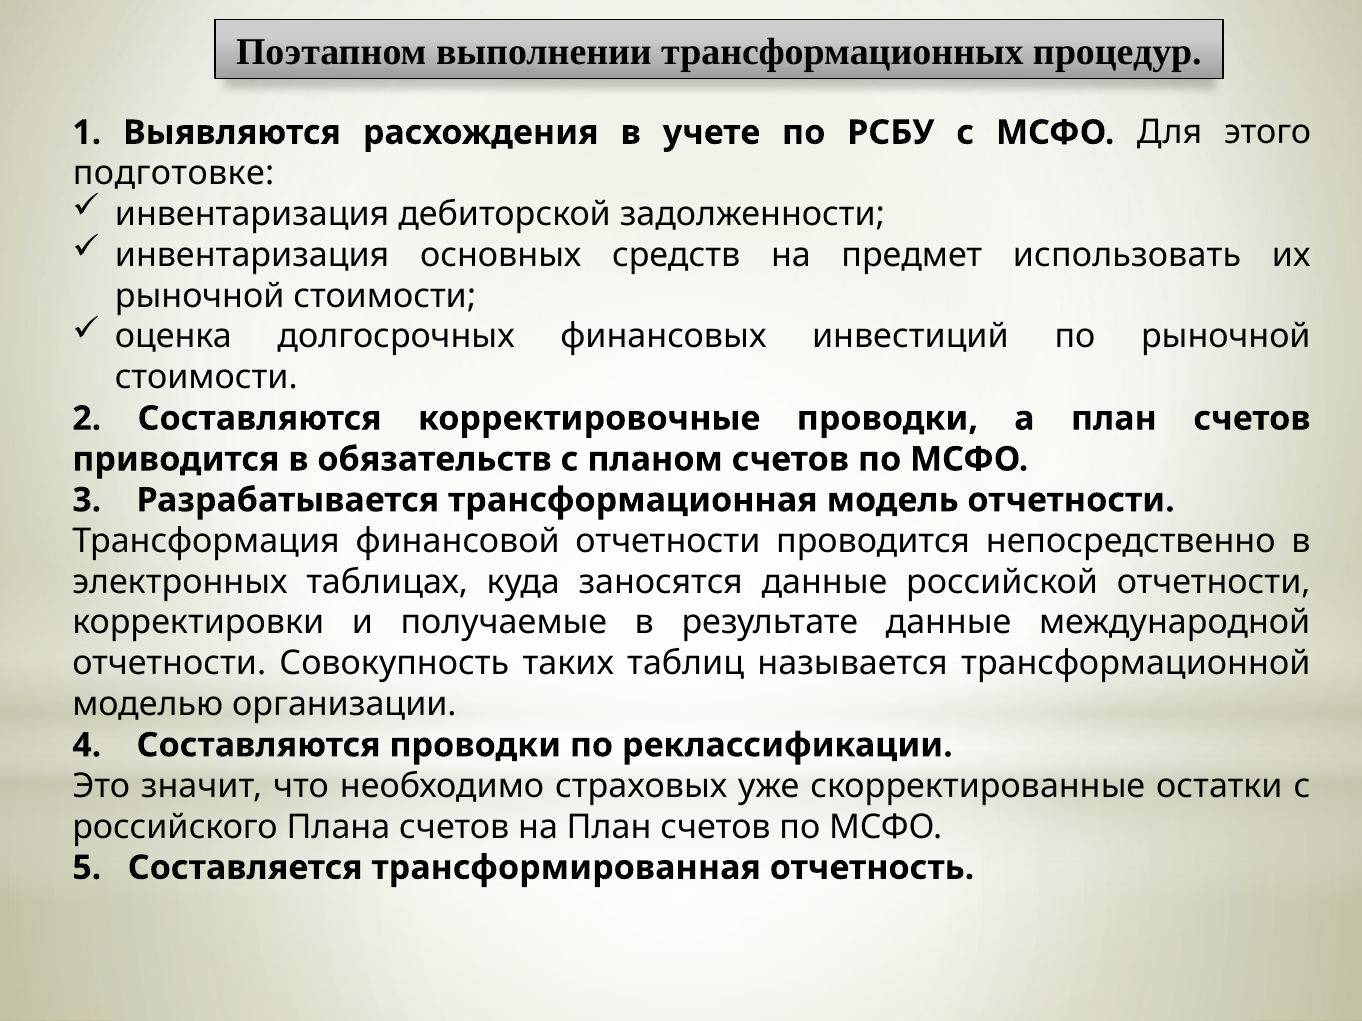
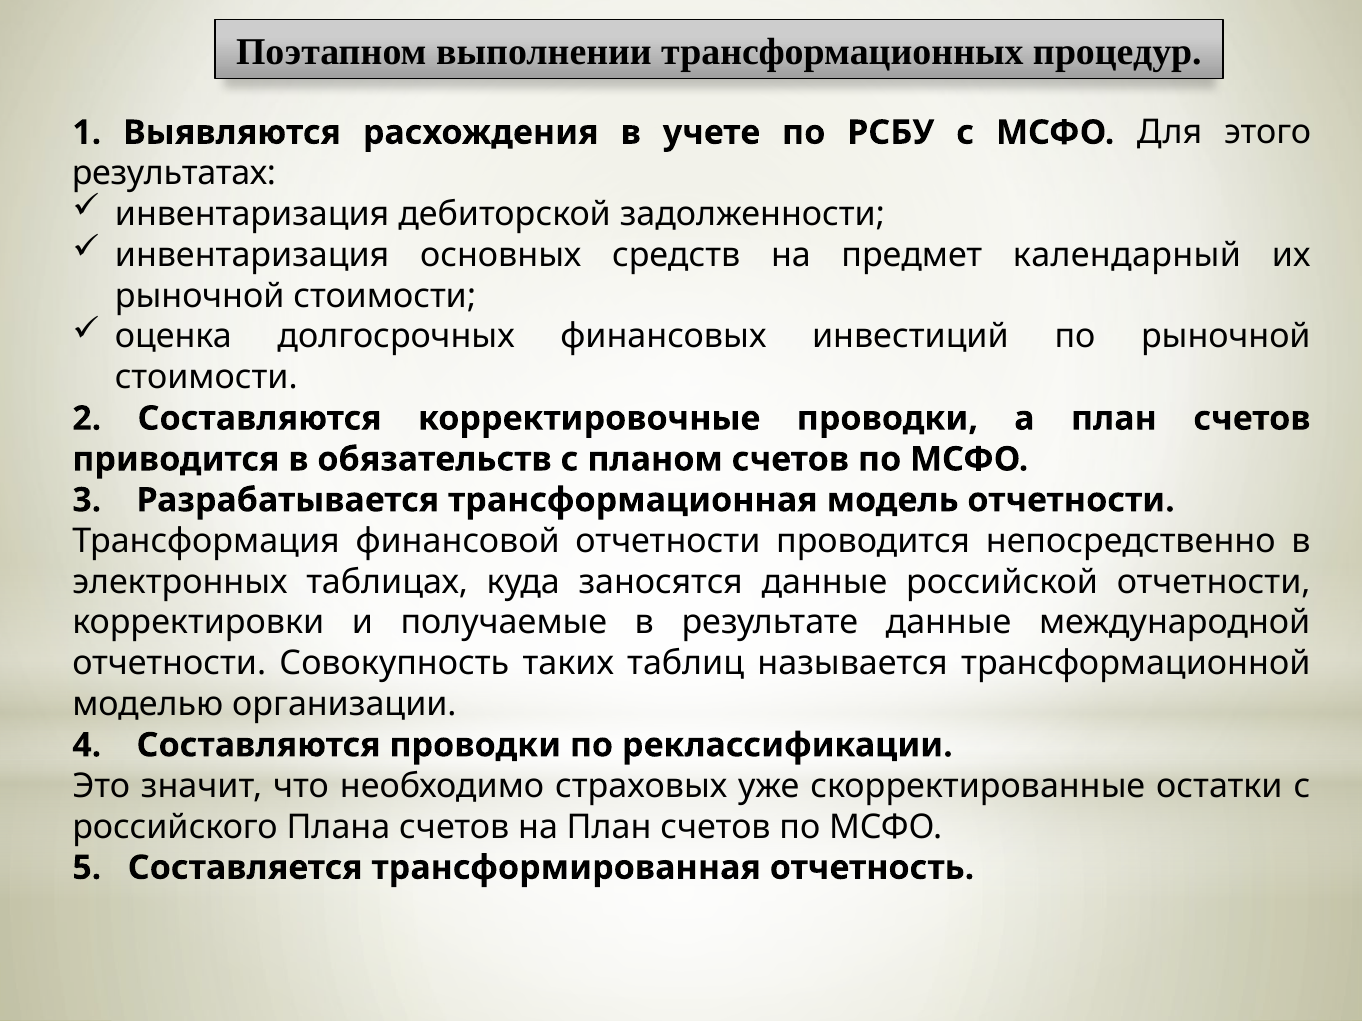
подготовке: подготовке -> результатах (174, 173)
использовать: использовать -> календарный (1127, 255)
